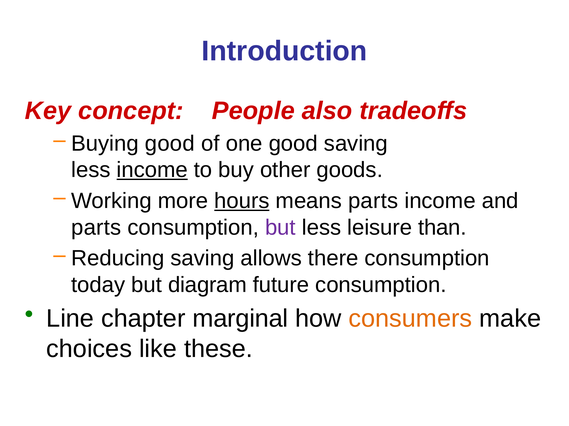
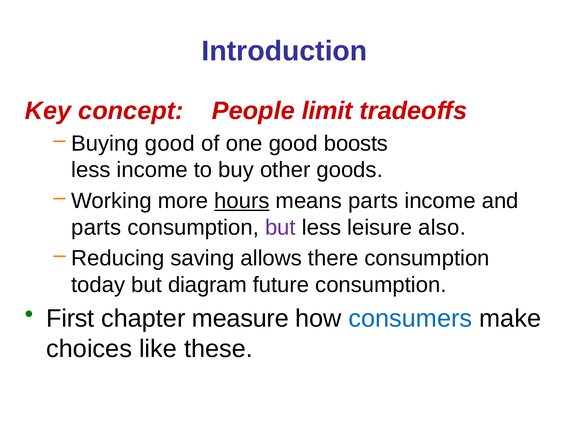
also: also -> limit (327, 111)
good saving: saving -> boosts (356, 144)
income underline: present -> none (152, 170)
than: than -> also (442, 228)
Line: Line -> First (70, 319)
marginal: marginal -> measure (240, 319)
consumers colour: orange -> blue (410, 319)
